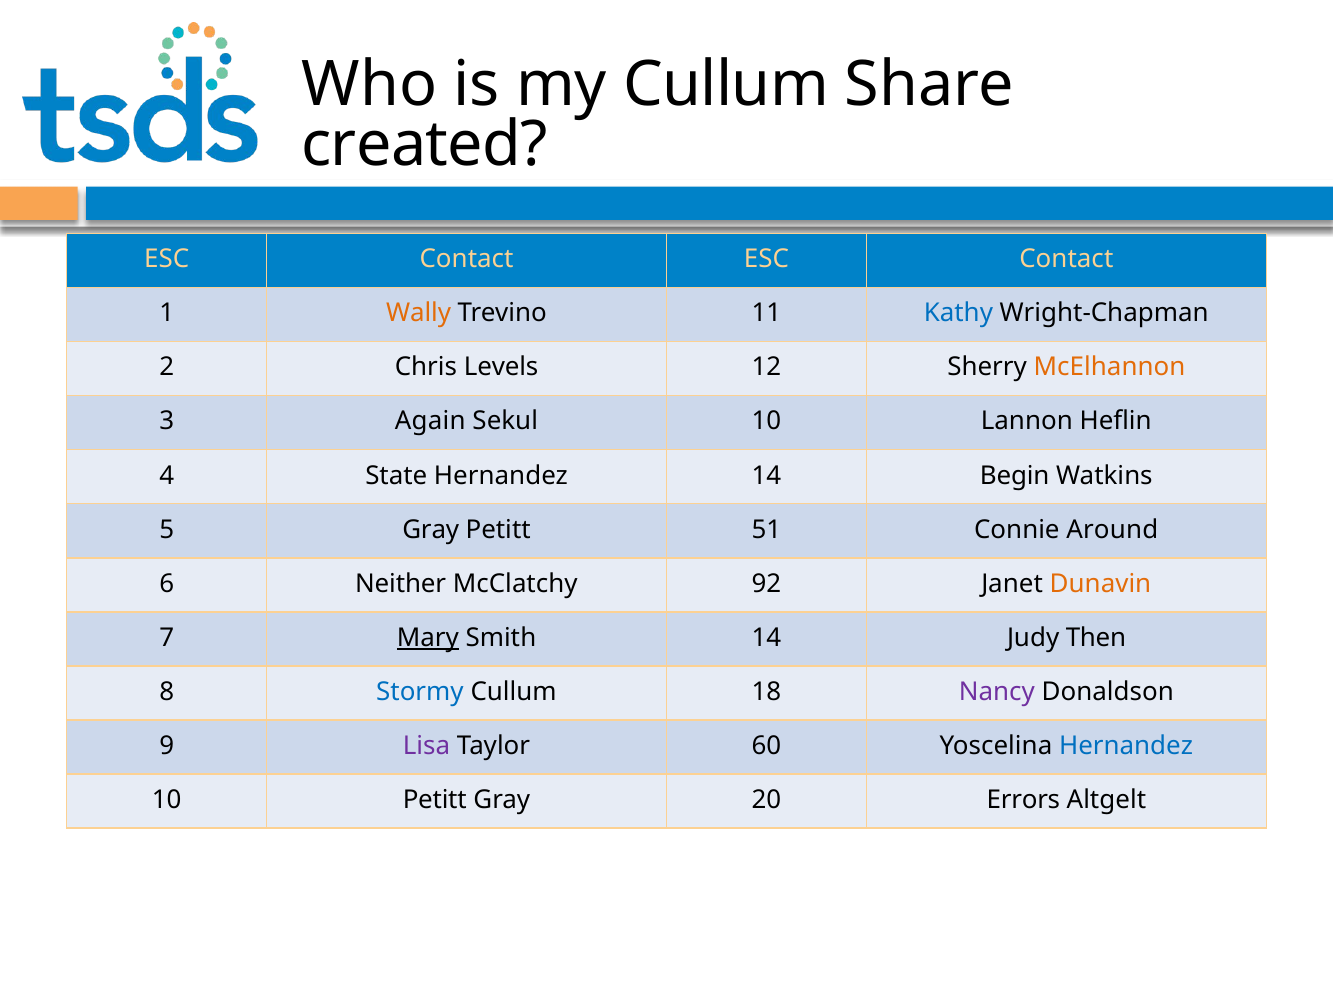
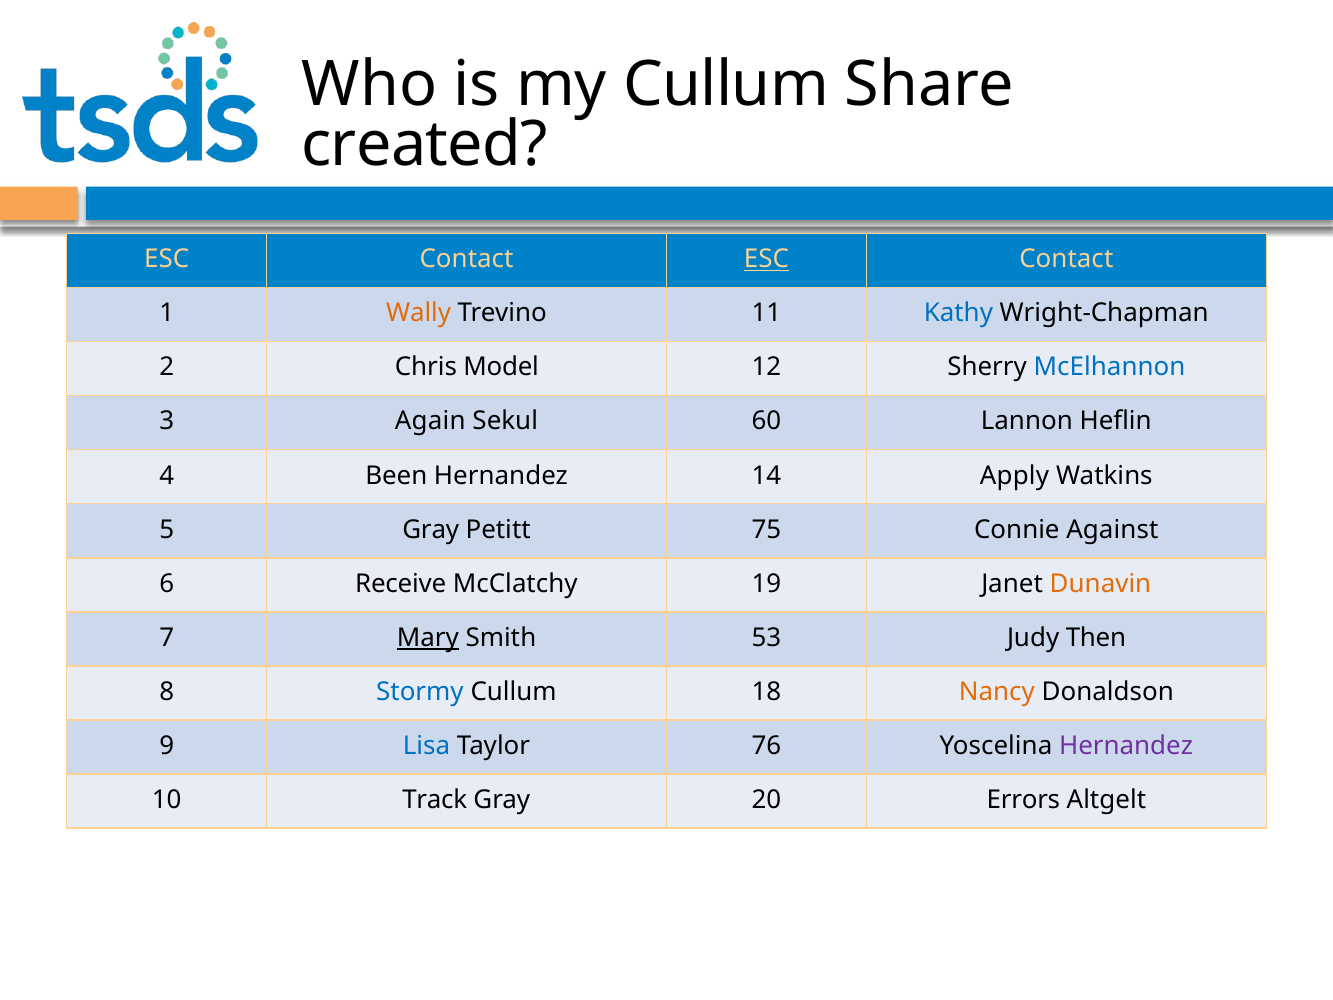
ESC underline: none -> present (766, 259)
Levels: Levels -> Model (501, 367)
McElhannon colour: orange -> blue (1110, 367)
Sekul 10: 10 -> 60 (767, 421)
State: State -> Been (396, 475)
Begin: Begin -> Apply (1014, 475)
51: 51 -> 75 (767, 529)
Around: Around -> Against (1112, 529)
Neither: Neither -> Receive (401, 583)
92: 92 -> 19 (767, 583)
Smith 14: 14 -> 53 (767, 638)
Nancy colour: purple -> orange (997, 692)
Lisa colour: purple -> blue (426, 746)
60: 60 -> 76 (767, 746)
Hernandez colour: blue -> purple (1126, 746)
10 Petitt: Petitt -> Track (435, 800)
